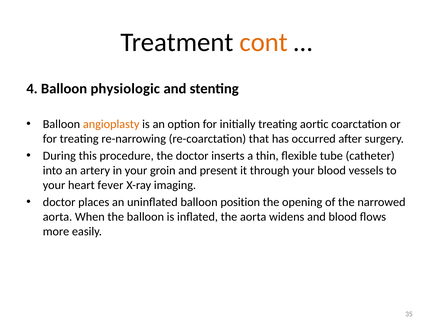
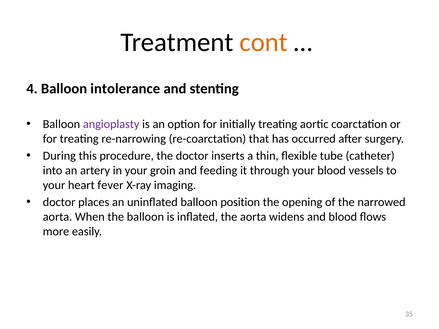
physiologic: physiologic -> intolerance (125, 89)
angioplasty colour: orange -> purple (111, 124)
present: present -> feeding (219, 171)
